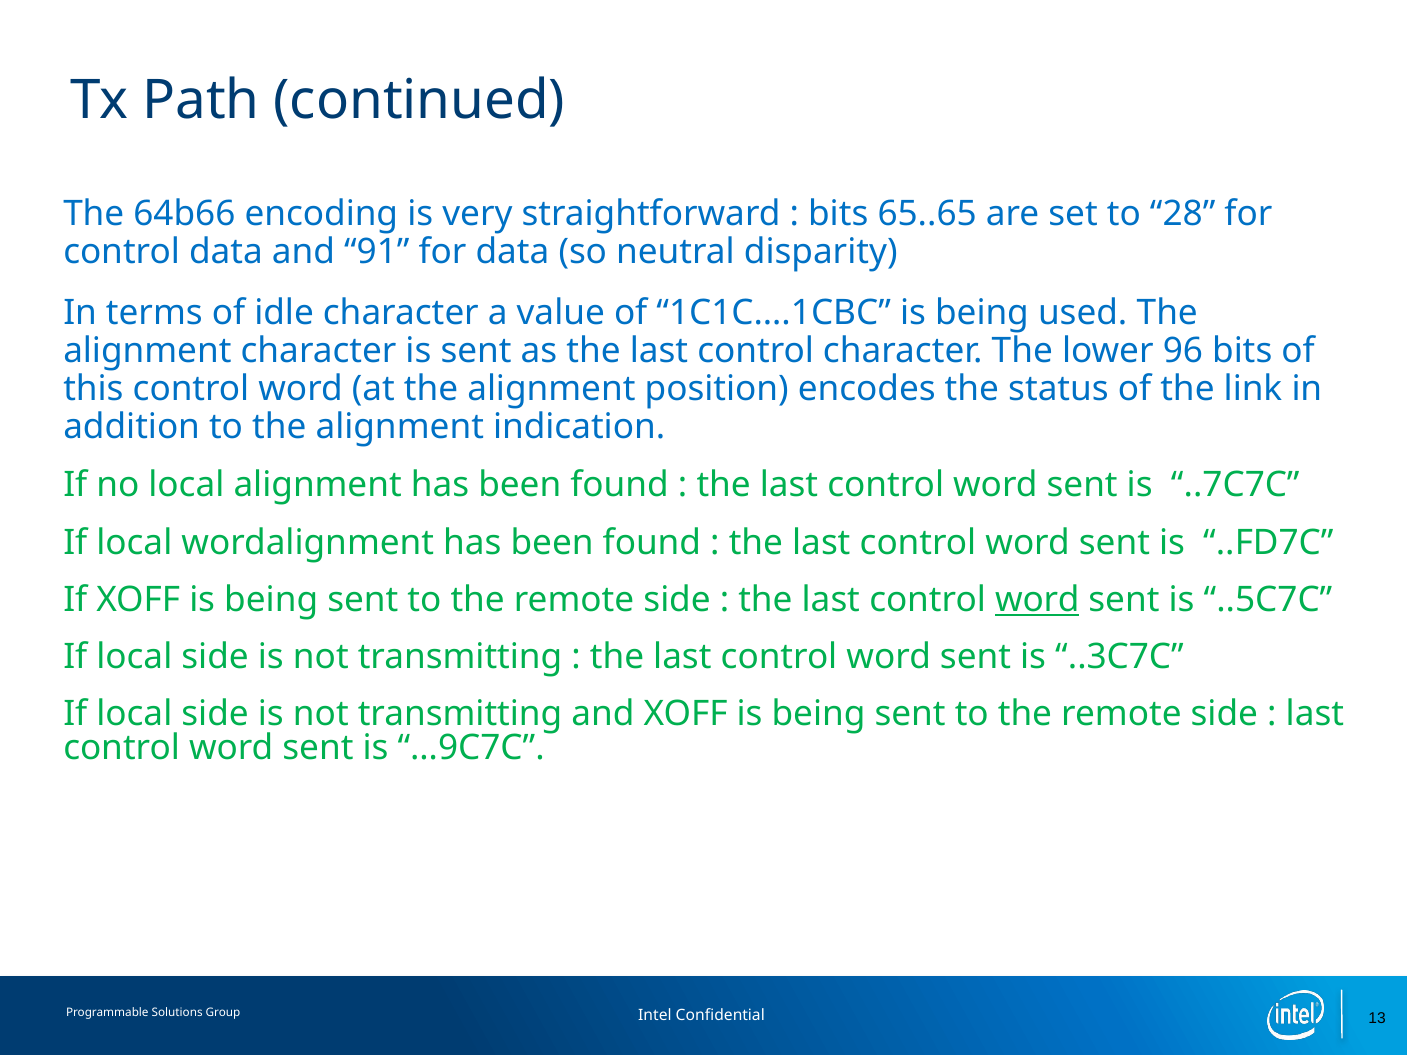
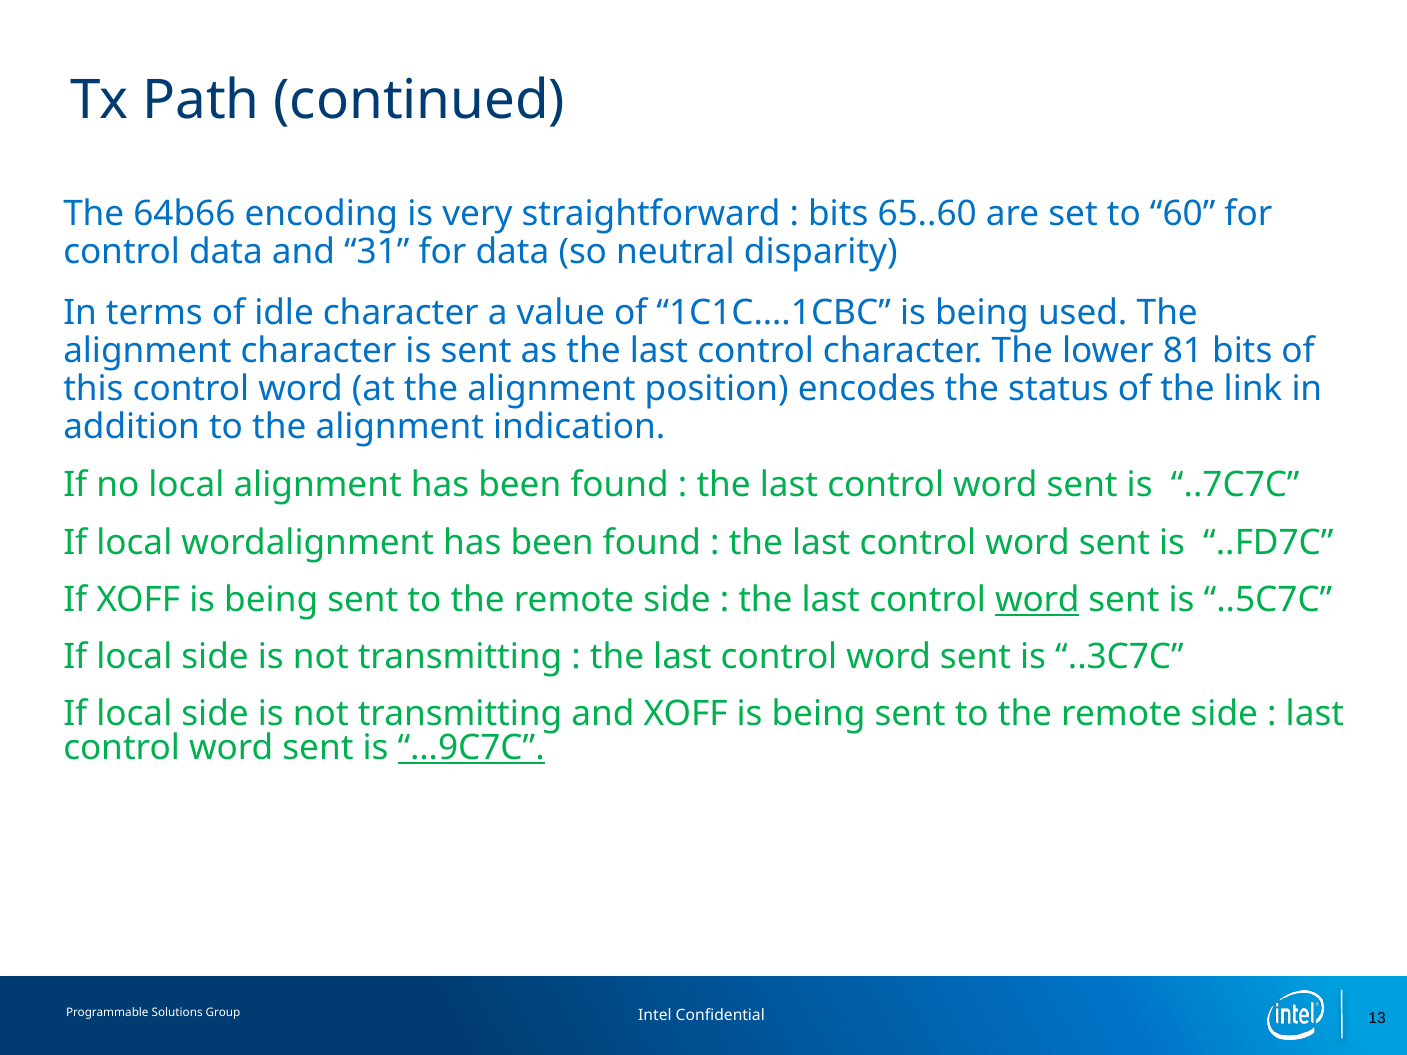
65..65: 65..65 -> 65..60 (927, 214)
28: 28 -> 60 (1183, 214)
91: 91 -> 31 (377, 252)
96: 96 -> 81 (1183, 351)
…9C7C underline: none -> present (471, 748)
